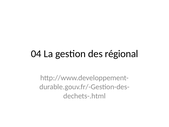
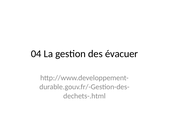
régional: régional -> évacuer (121, 54)
